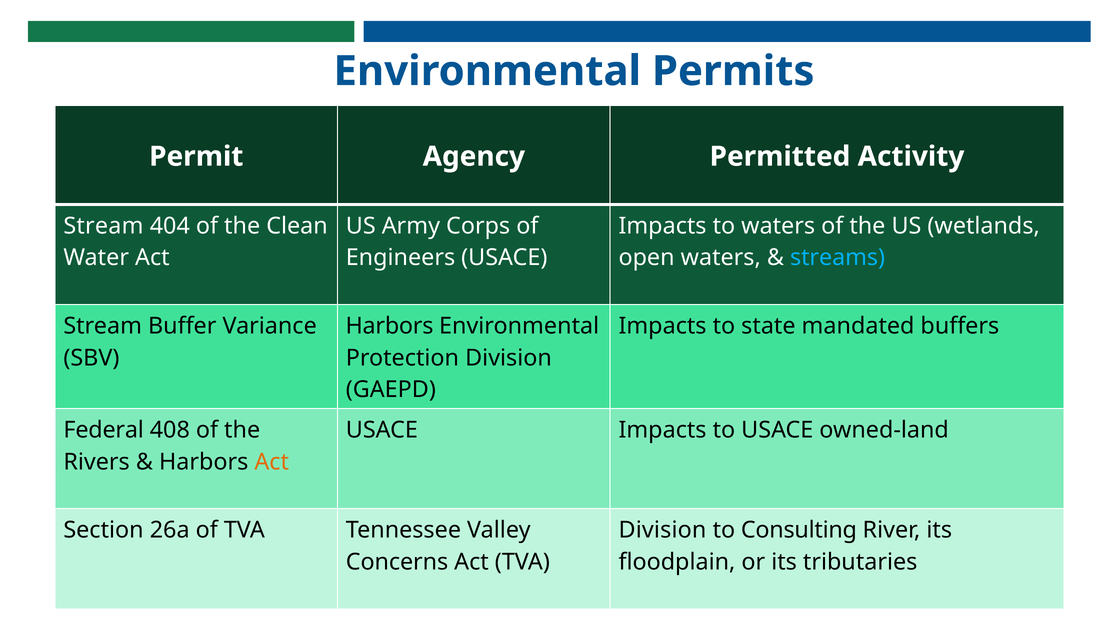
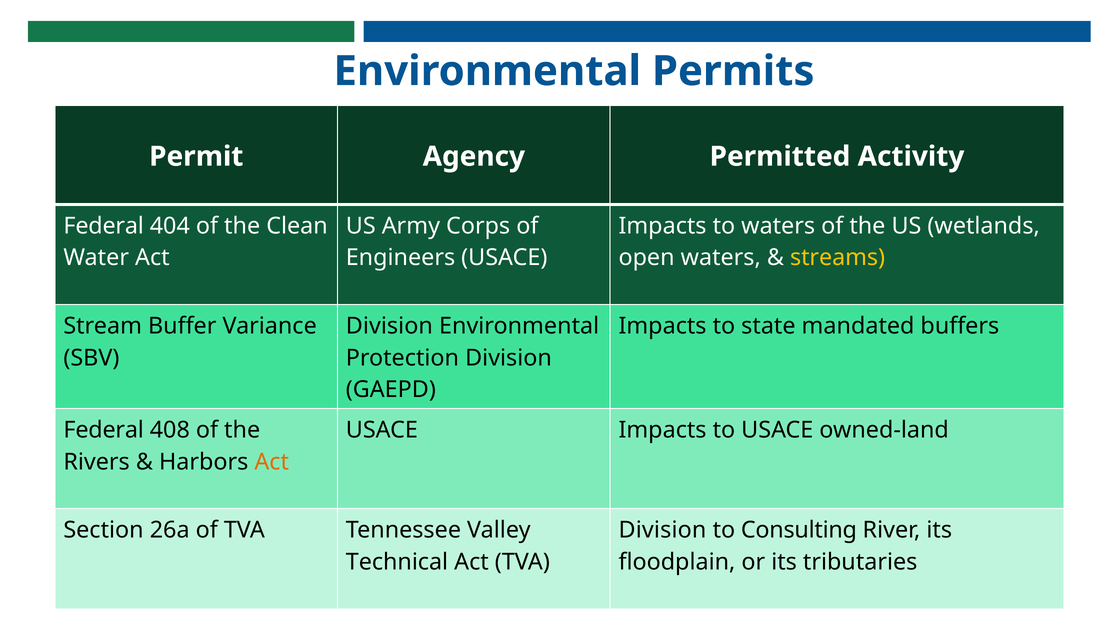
Stream: Stream -> Federal (104, 226)
streams colour: light blue -> yellow (838, 258)
Harbors: Harbors -> Division (389, 326)
Concerns: Concerns -> Technical (397, 562)
